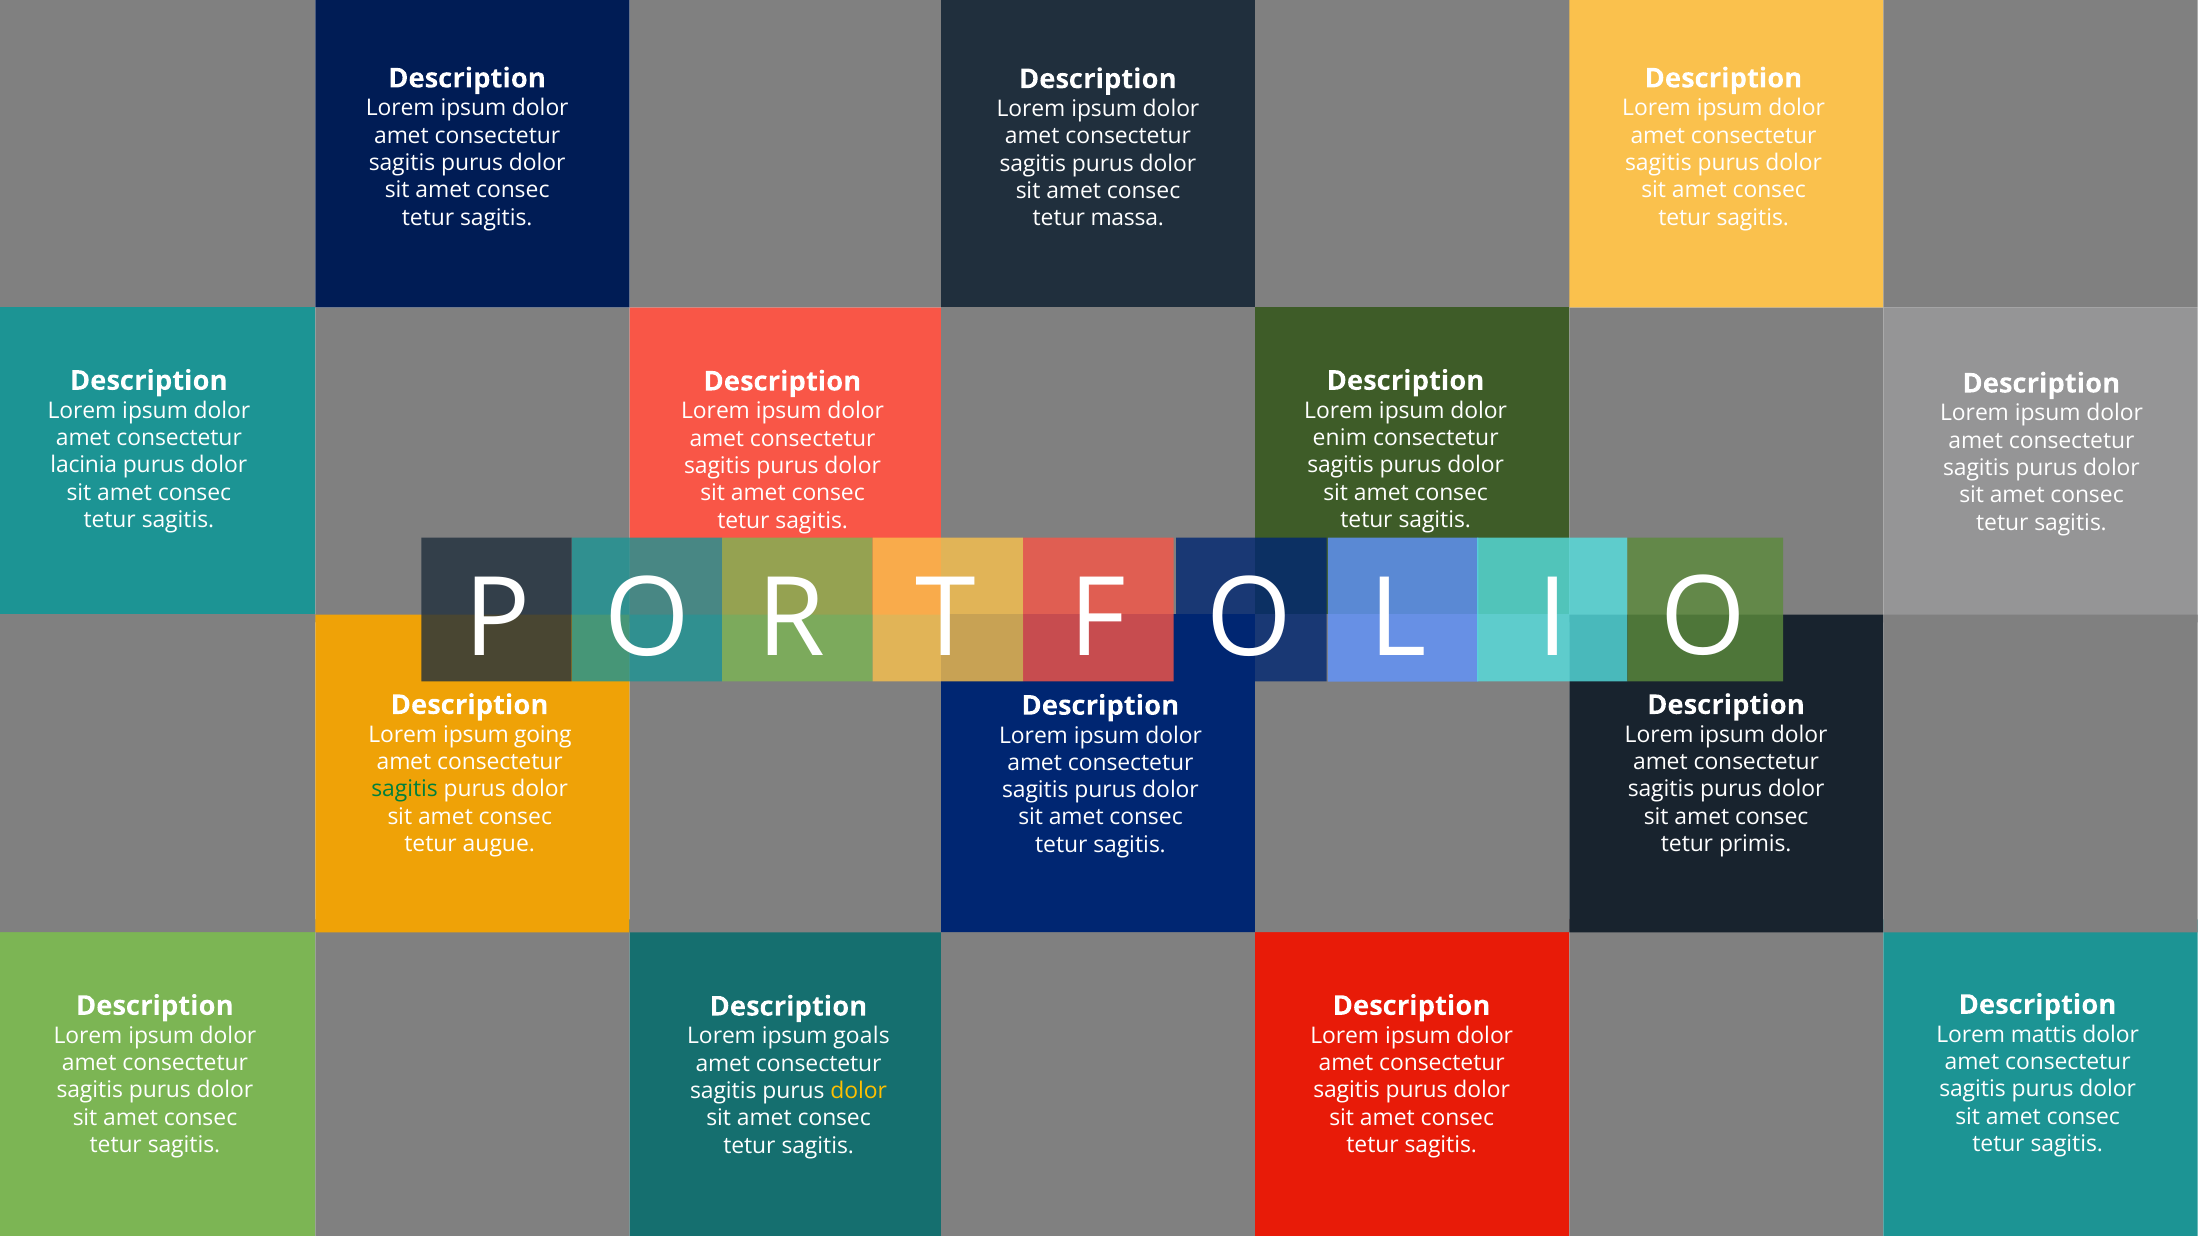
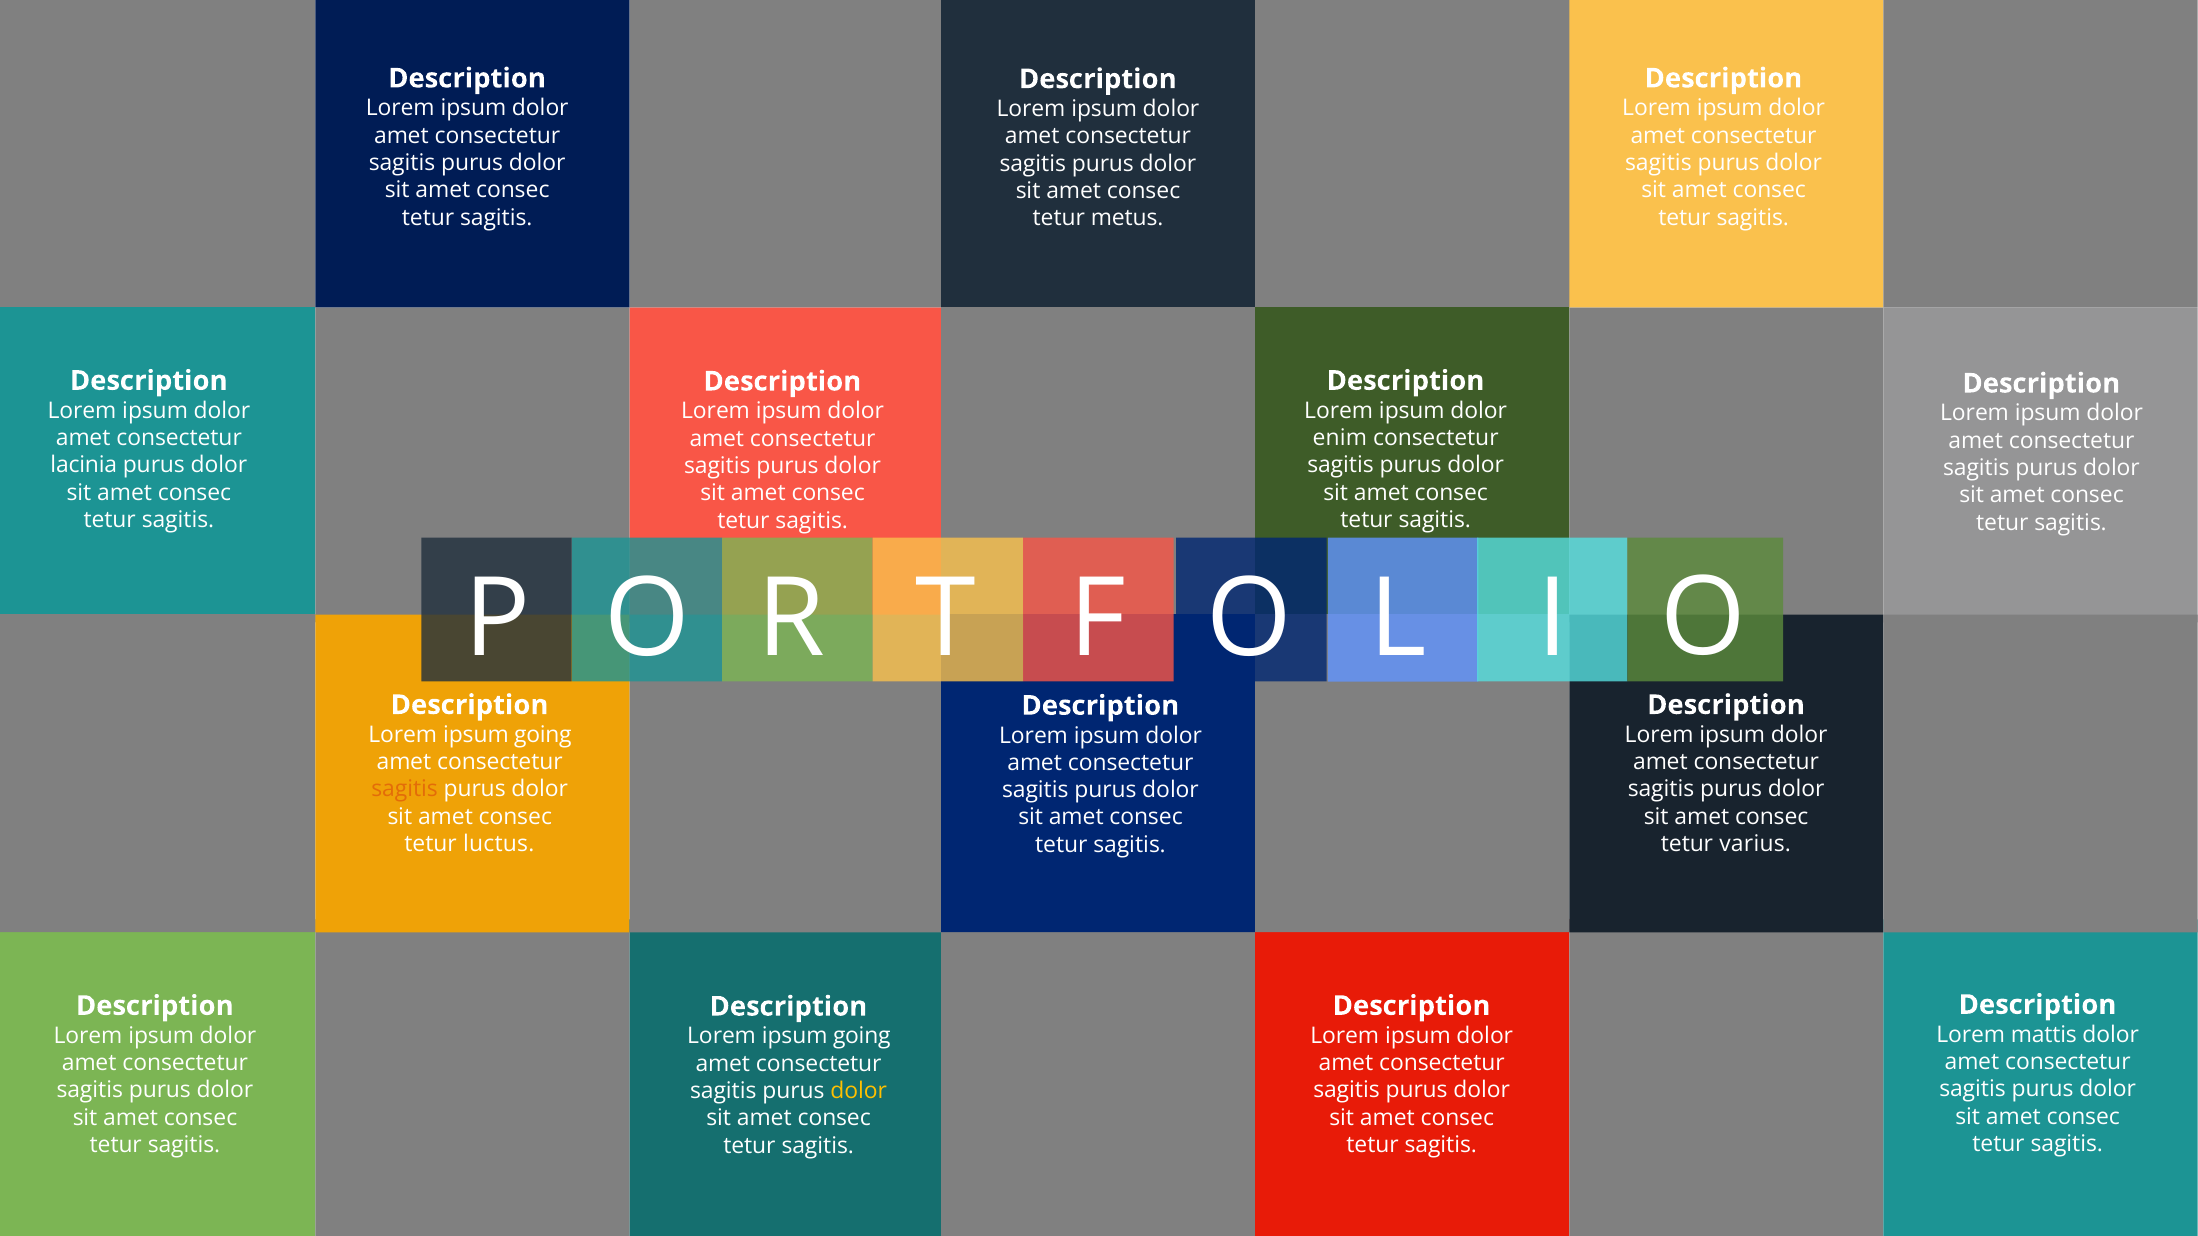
massa: massa -> metus (1127, 218)
sagitis colour: green -> orange (405, 790)
augue: augue -> luctus (499, 844)
primis: primis -> varius (1755, 844)
goals: goals -> going (862, 1037)
